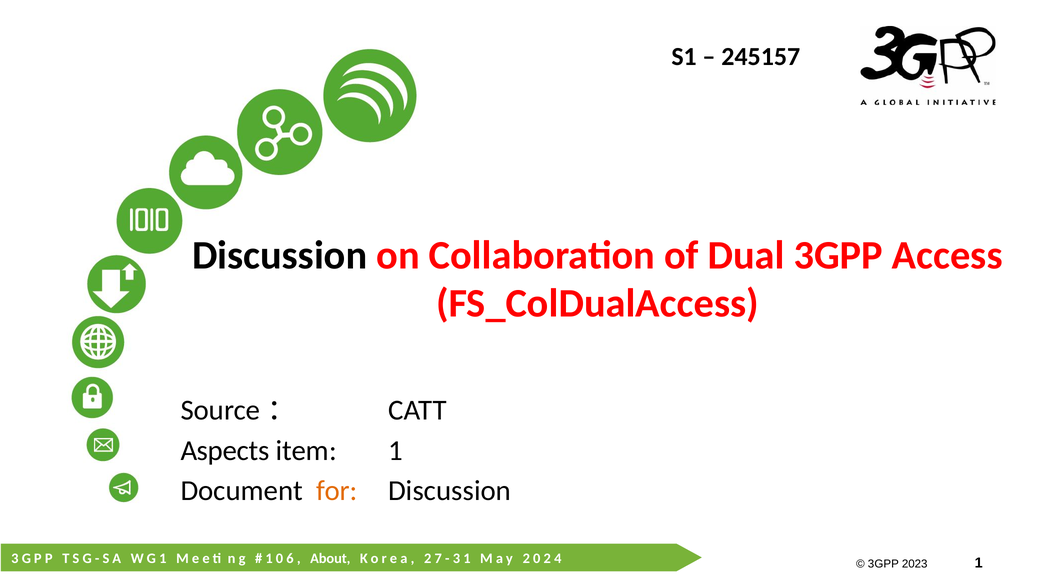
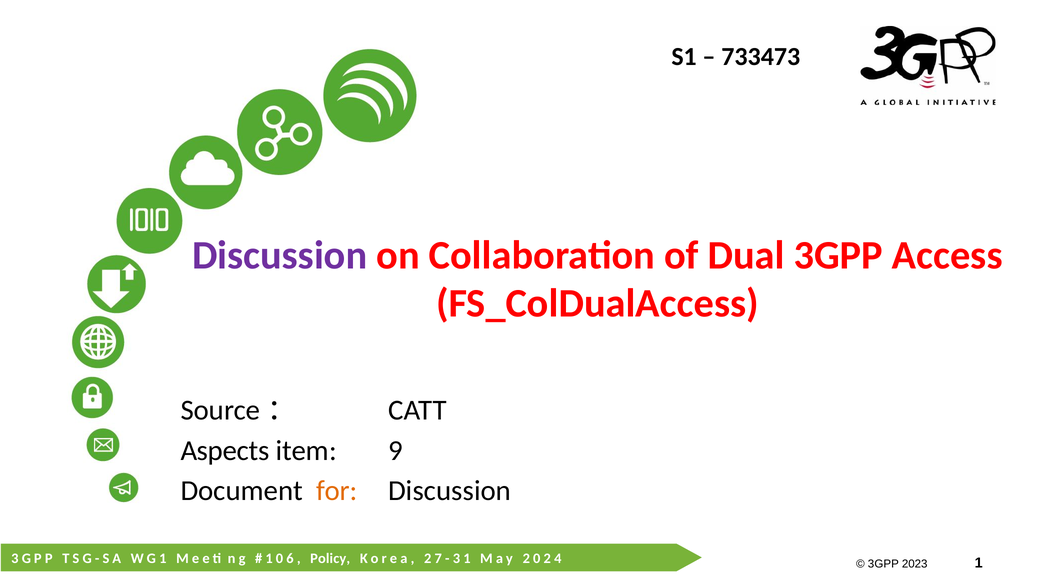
245157: 245157 -> 733473 (761, 57)
Discussion colour: black -> purple (280, 255)
item 1: 1 -> 9 (396, 450)
About: About -> Policy (330, 558)
